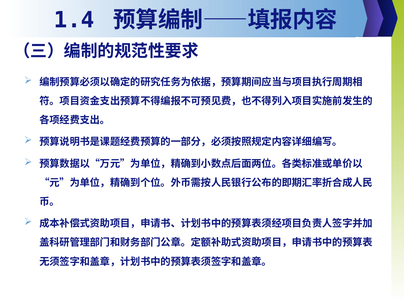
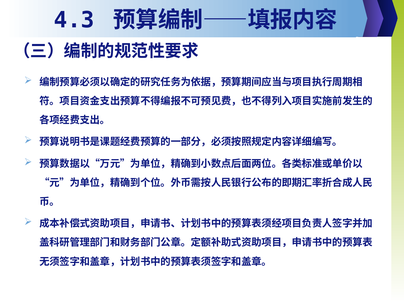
1.4: 1.4 -> 4.3 (74, 20)
